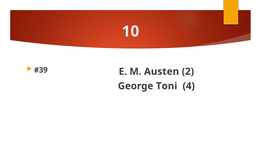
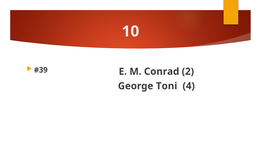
Austen: Austen -> Conrad (162, 71)
